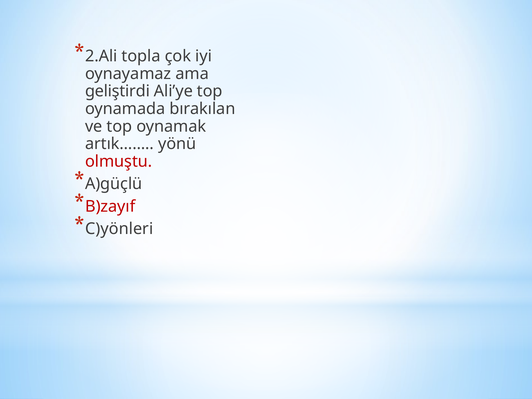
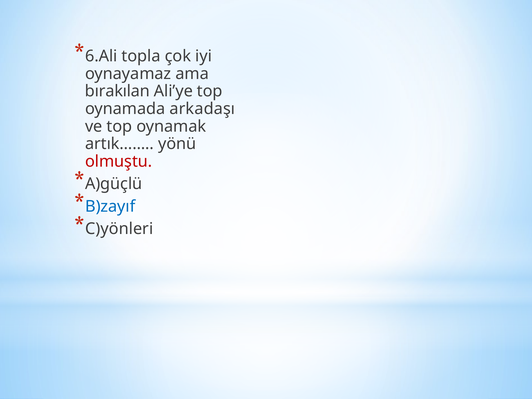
2.Ali: 2.Ali -> 6.Ali (101, 56)
geliştirdi: geliştirdi -> bırakılan (117, 91)
bırakılan: bırakılan -> arkadaşı (202, 109)
B)zayıf colour: red -> blue (110, 206)
